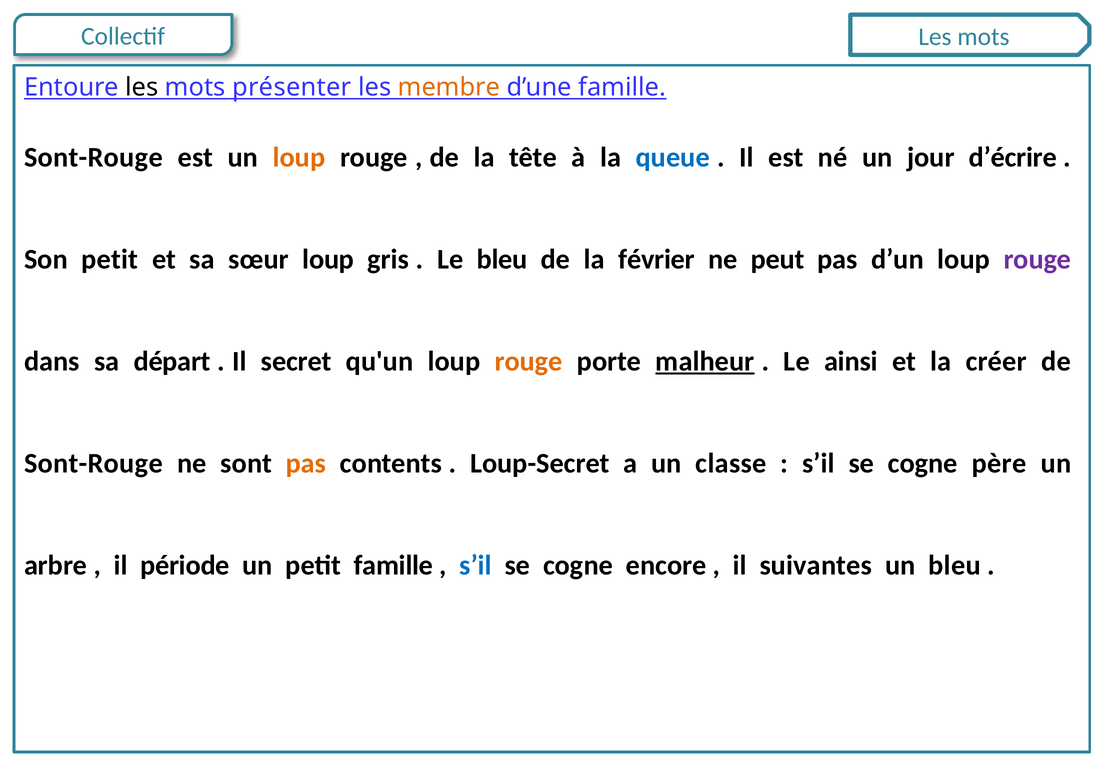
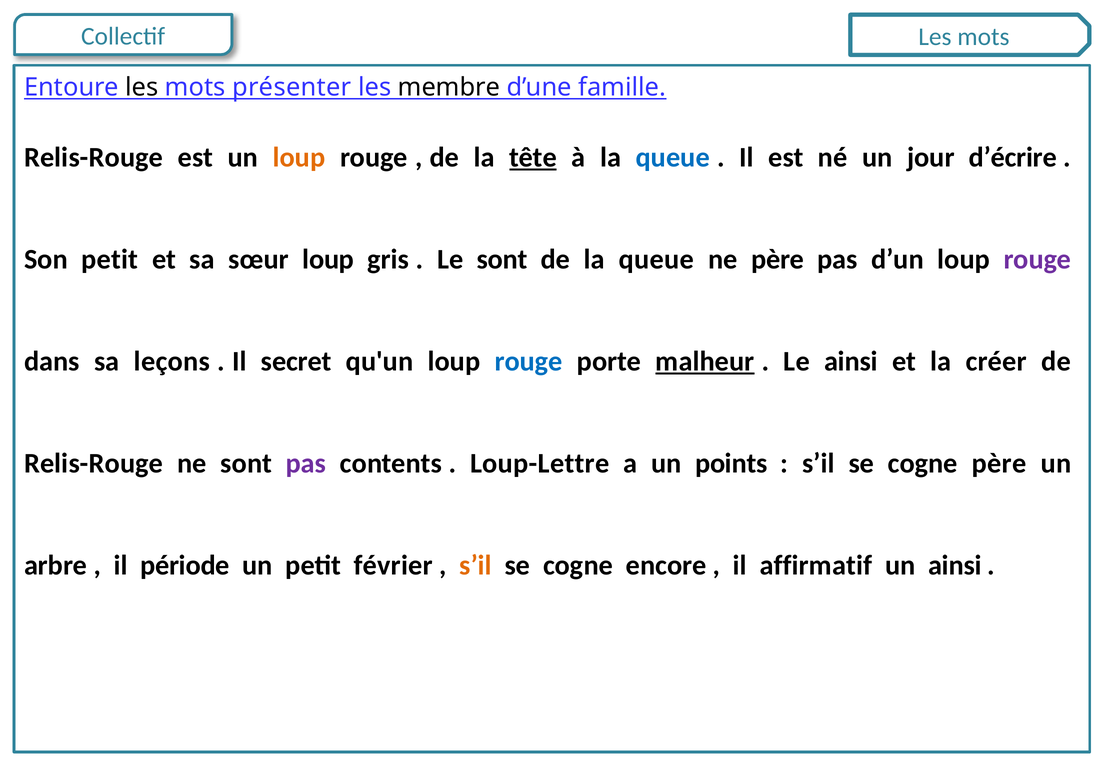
membre colour: orange -> black (449, 87)
Sont-Rouge: Sont-Rouge -> Relis-Rouge (94, 157)
tête underline: none -> present (533, 157)
Le bleu: bleu -> sont (502, 259)
de la février: février -> queue (656, 259)
ne peut: peut -> père (778, 259)
départ: départ -> leçons (172, 361)
rouge colour: orange -> blue (529, 361)
Sont-Rouge: Sont-Rouge -> Relis-Rouge (94, 463)
pas colour: orange -> purple (306, 463)
Loup-Secret: Loup-Secret -> Loup-Lettre (540, 463)
classe: classe -> points (731, 463)
petit famille: famille -> février (393, 565)
s’il colour: blue -> orange (476, 565)
suivantes: suivantes -> affirmatif (816, 565)
un bleu: bleu -> ainsi (955, 565)
